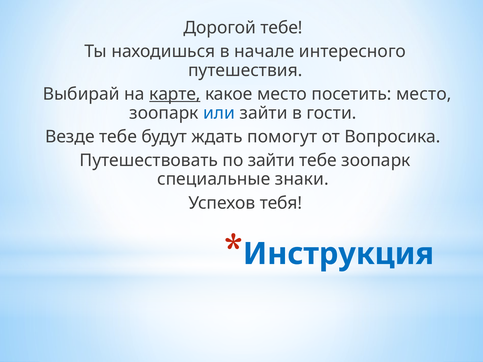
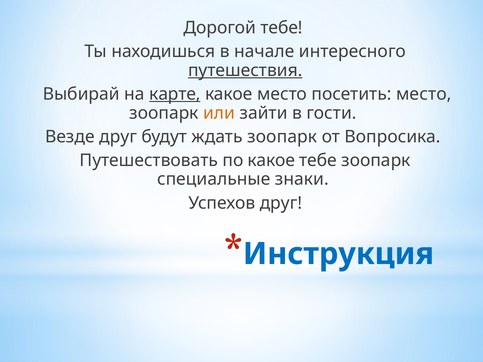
путешествия underline: none -> present (245, 70)
или colour: blue -> orange (219, 113)
Везде тебе: тебе -> друг (118, 137)
ждать помогут: помогут -> зоопарк (282, 137)
по зайти: зайти -> какое (271, 161)
Успехов тебя: тебя -> друг (281, 203)
